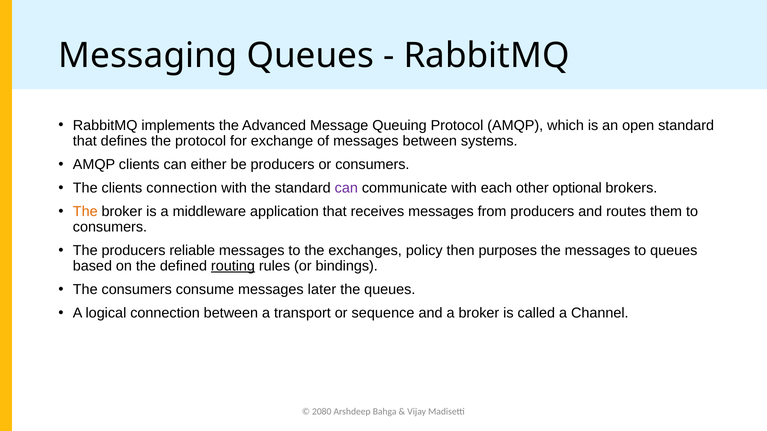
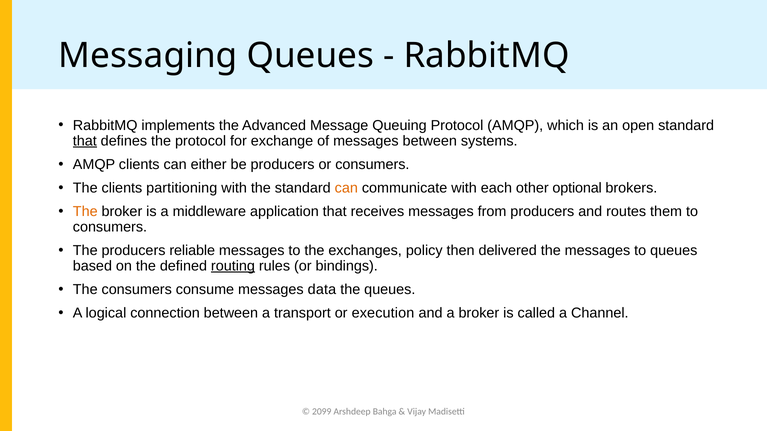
that underline: none -> present (85, 141)
clients connection: connection -> partitioning (182, 188)
can colour: purple -> orange (346, 188)
purposes: purposes -> delivered (508, 251)
later: later -> data (322, 290)
sequence: sequence -> execution (383, 313)
2080: 2080 -> 2099 (322, 412)
